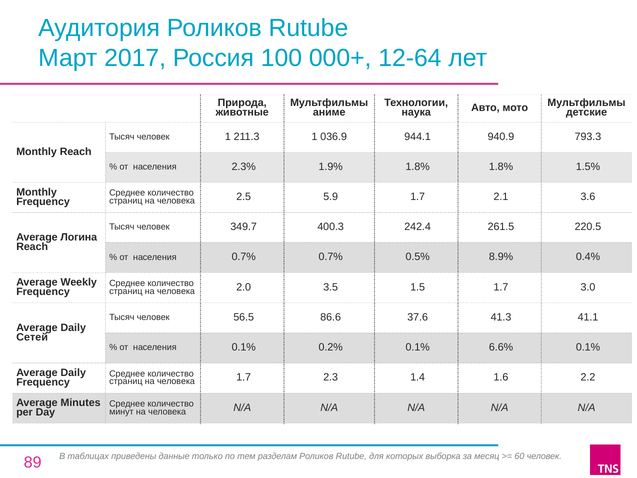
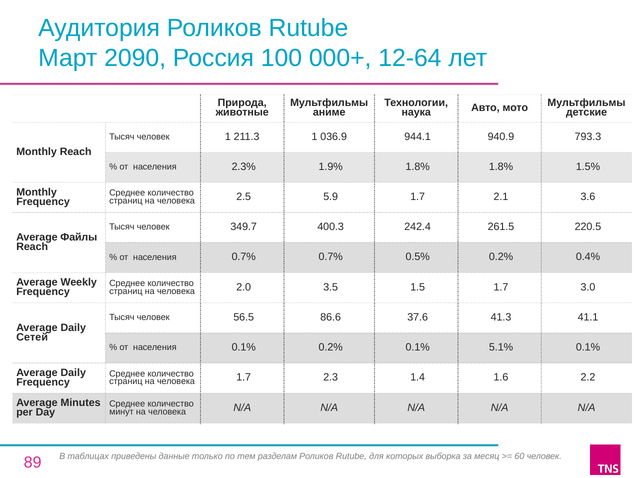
2017: 2017 -> 2090 (135, 58)
Логина: Логина -> Файлы (79, 237)
0.5% 8.9%: 8.9% -> 0.2% (501, 257)
6.6%: 6.6% -> 5.1% (501, 347)
